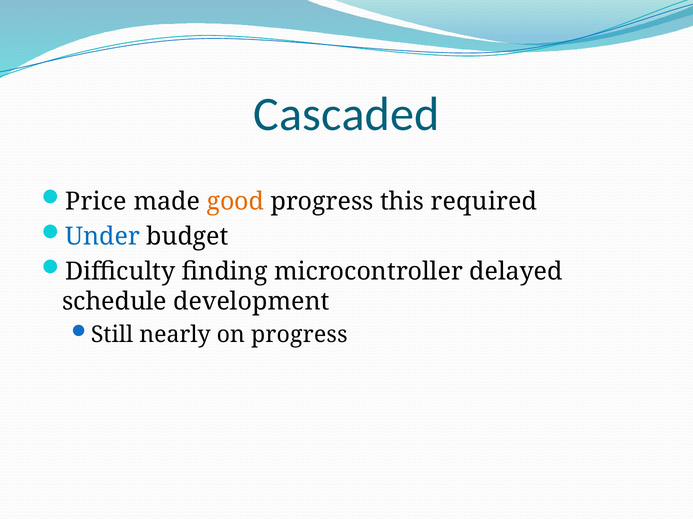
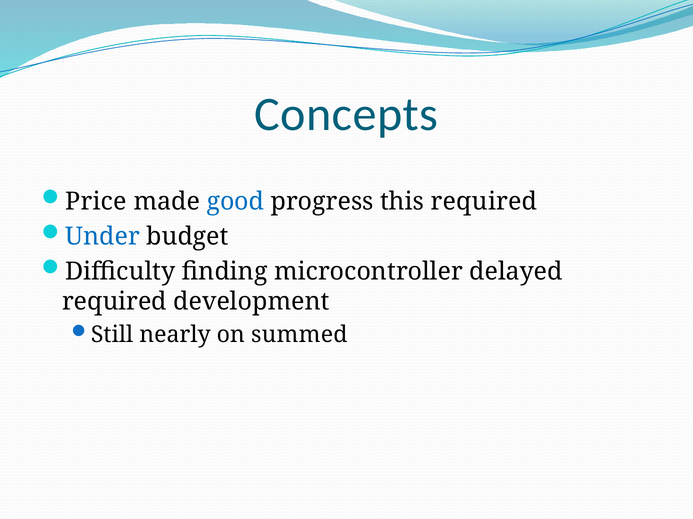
Cascaded: Cascaded -> Concepts (346, 114)
good colour: orange -> blue (235, 202)
schedule: schedule -> required (115, 302)
on progress: progress -> summed (299, 335)
